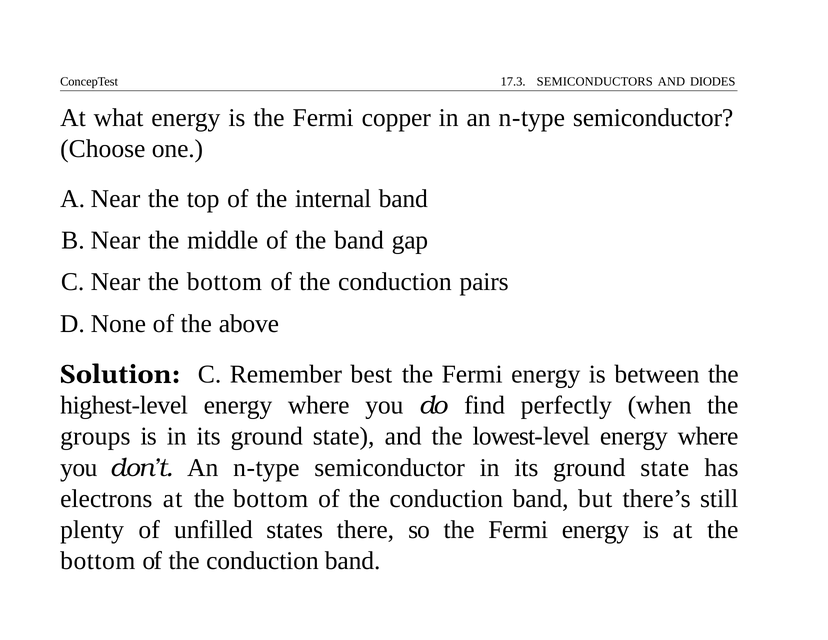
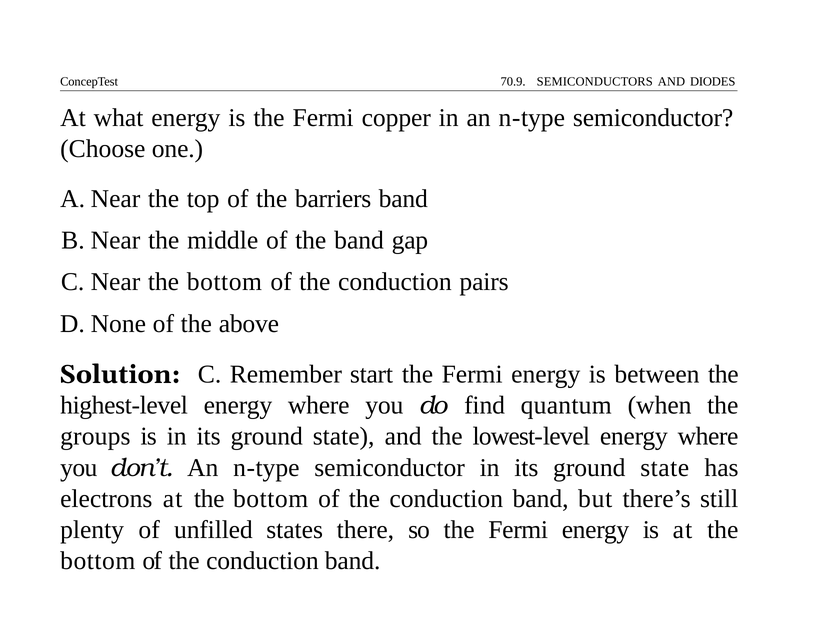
17.3: 17.3 -> 70.9 (513, 82)
internal: internal -> barriers (333, 199)
best: best -> start (371, 374)
perfectly: perfectly -> quantum (566, 405)
